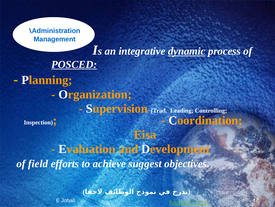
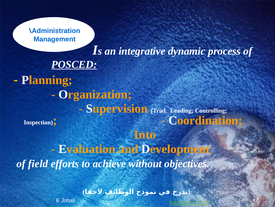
dynamic underline: present -> none (187, 51)
Eisa: Eisa -> Into (145, 134)
suggest: suggest -> without (145, 163)
